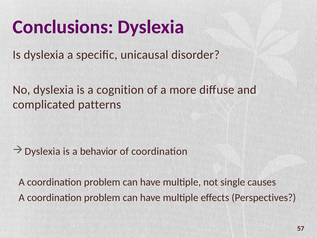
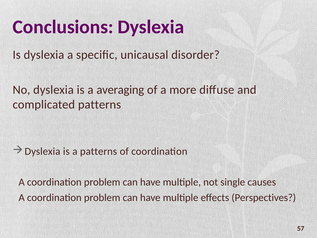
cognition: cognition -> averaging (120, 90)
a behavior: behavior -> patterns (99, 151)
